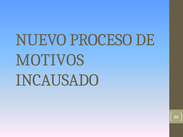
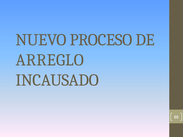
MOTIVOS: MOTIVOS -> ARREGLO (50, 60)
